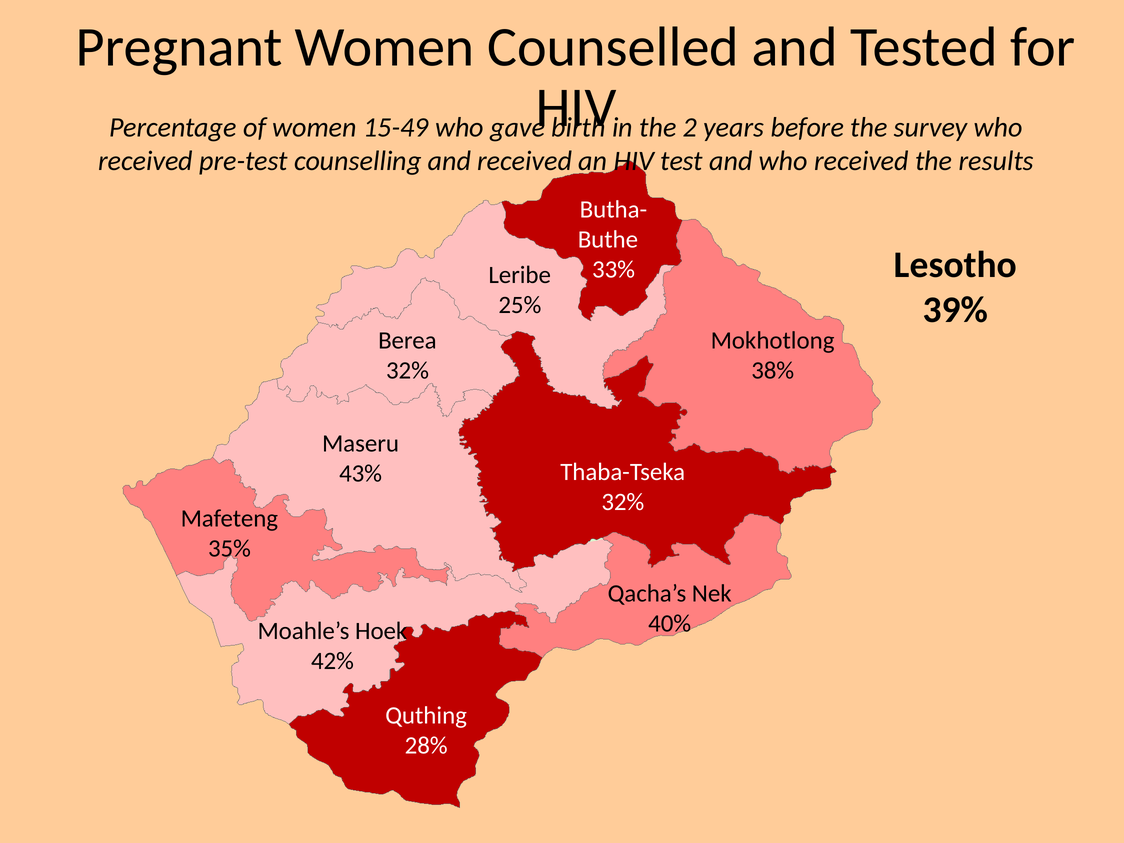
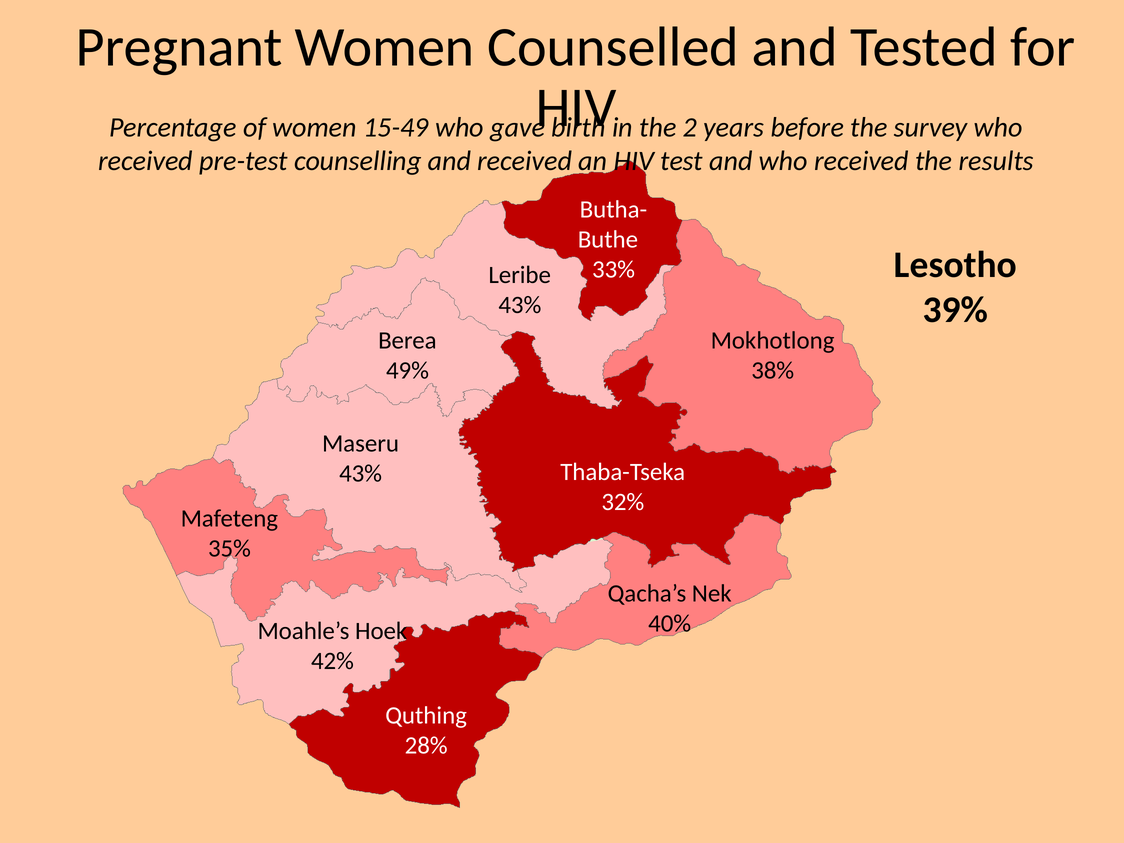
25%: 25% -> 43% (520, 305)
32%: 32% -> 49% (407, 371)
